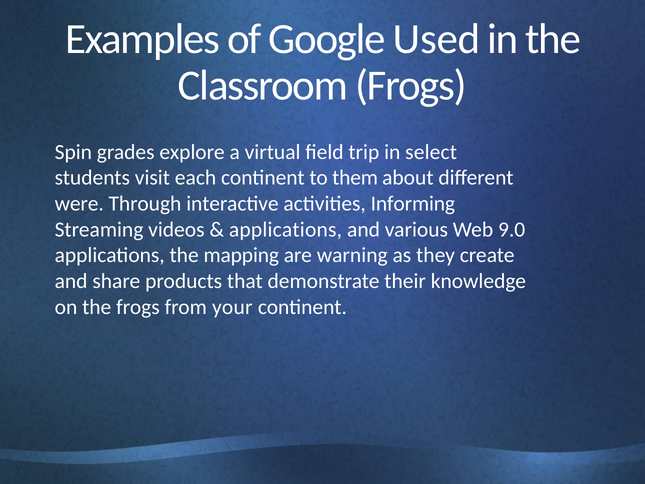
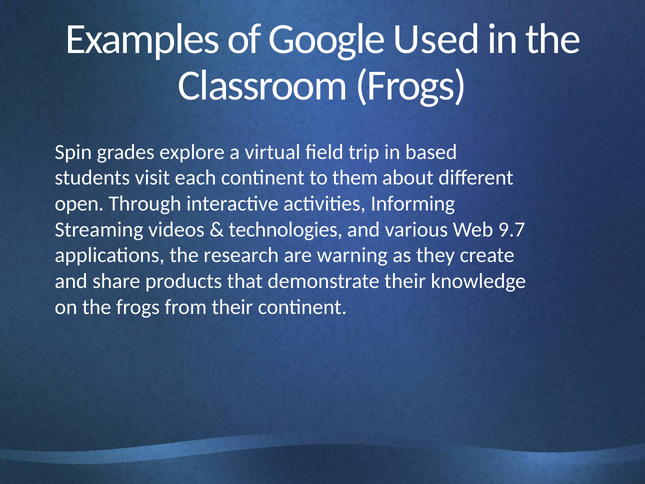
select: select -> based (431, 152)
were: were -> open (79, 204)
applications: applications -> technologies (286, 229)
9.0: 9.0 -> 9.7 (512, 229)
mapping: mapping -> research (241, 255)
from your: your -> their (232, 307)
